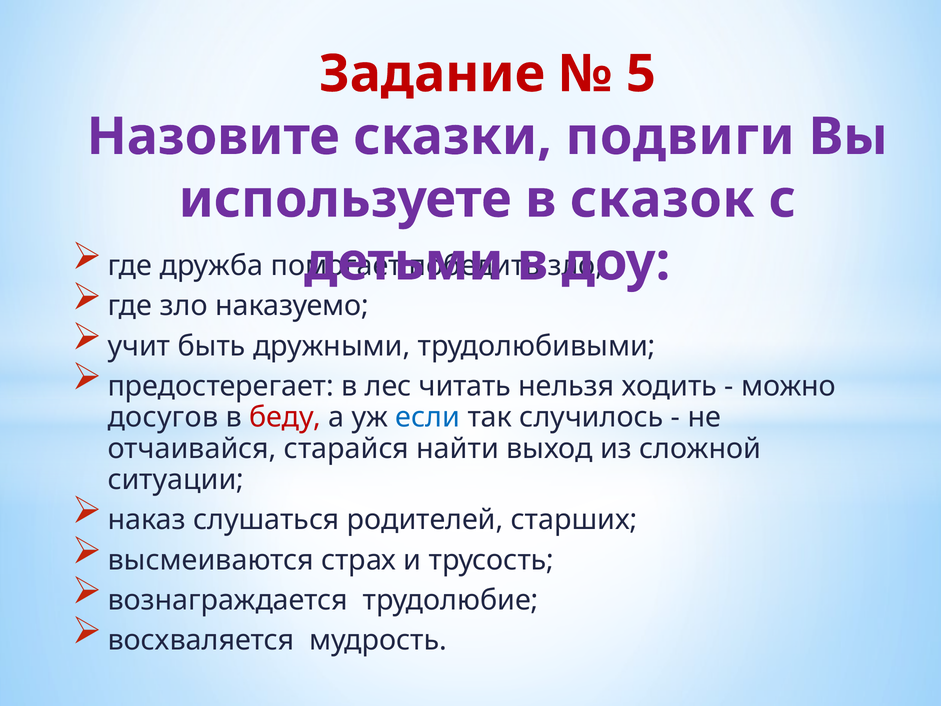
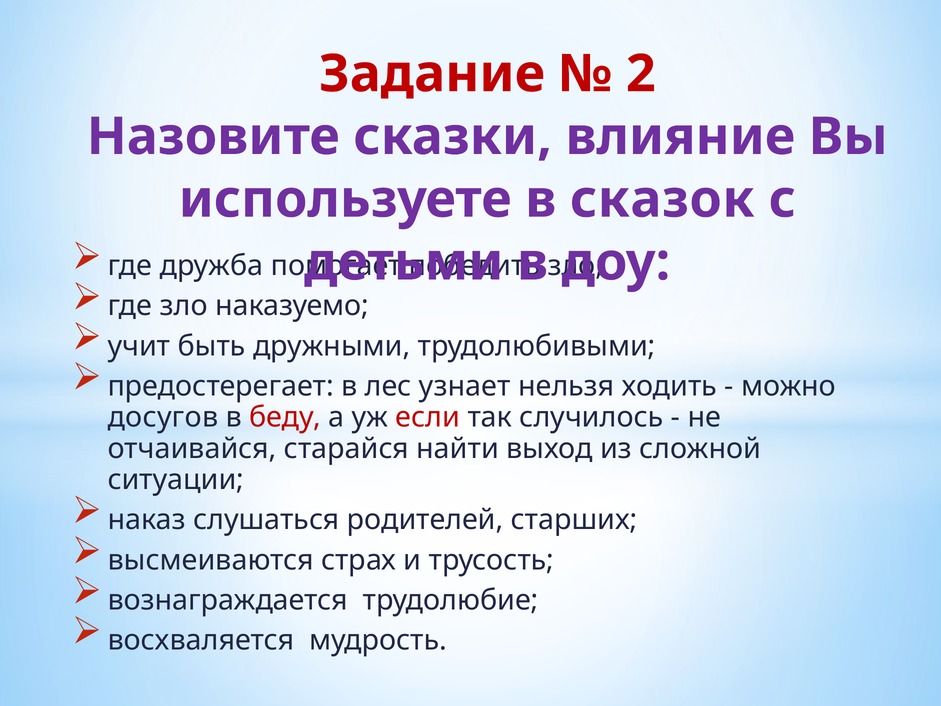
5: 5 -> 2 (641, 74)
подвиги: подвиги -> влияние (680, 137)
читать: читать -> узнает (465, 386)
если colour: blue -> red (428, 417)
